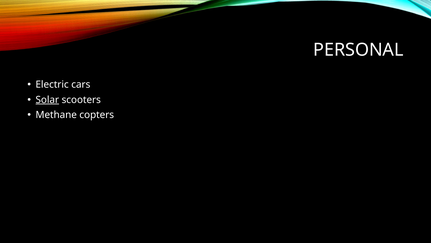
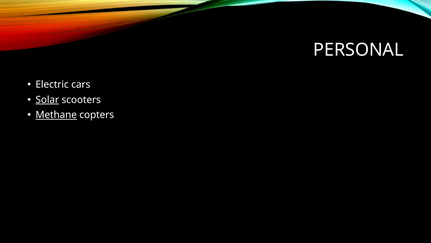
Methane underline: none -> present (56, 115)
